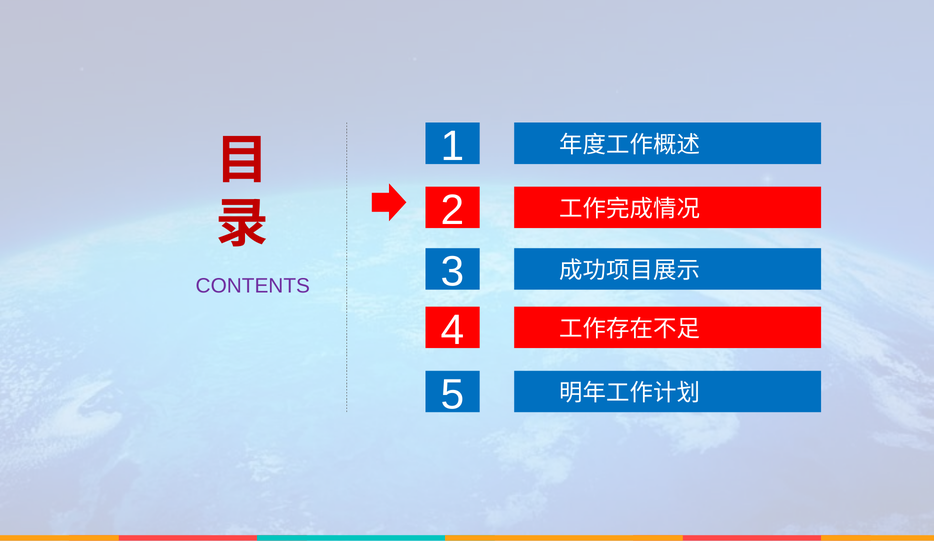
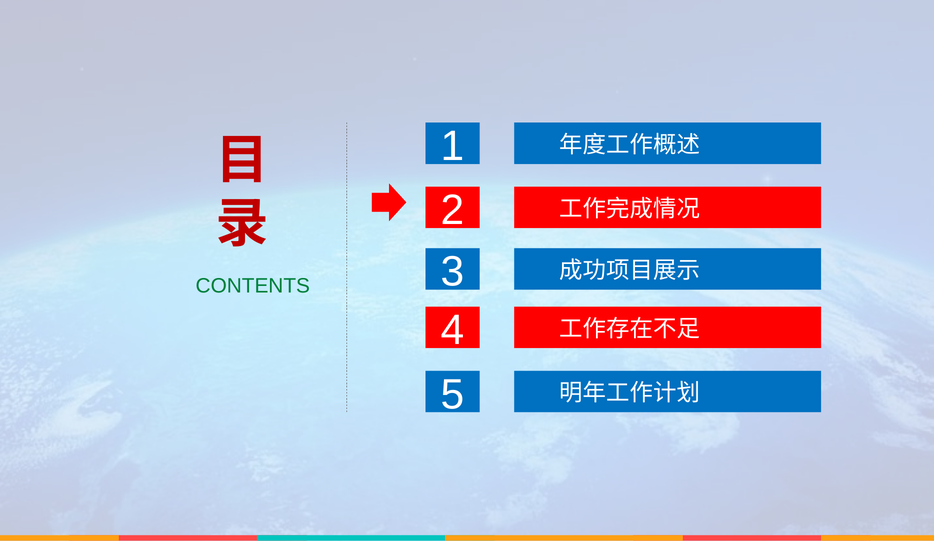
CONTENTS colour: purple -> green (253, 286)
